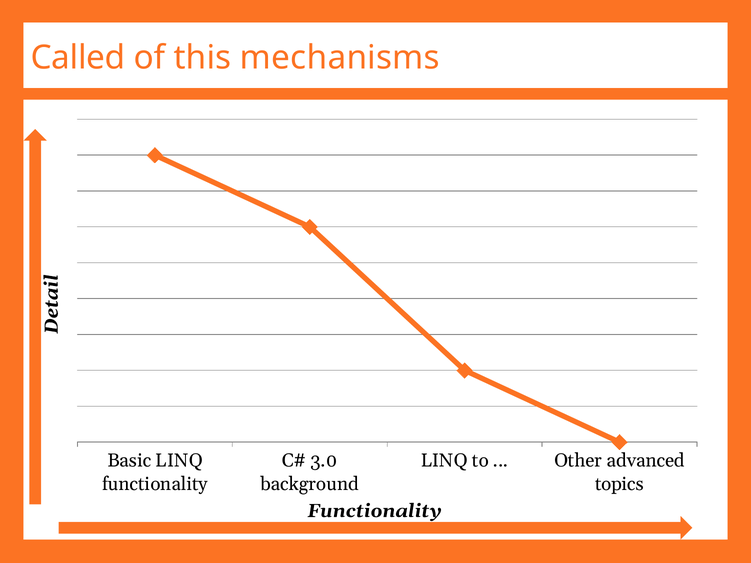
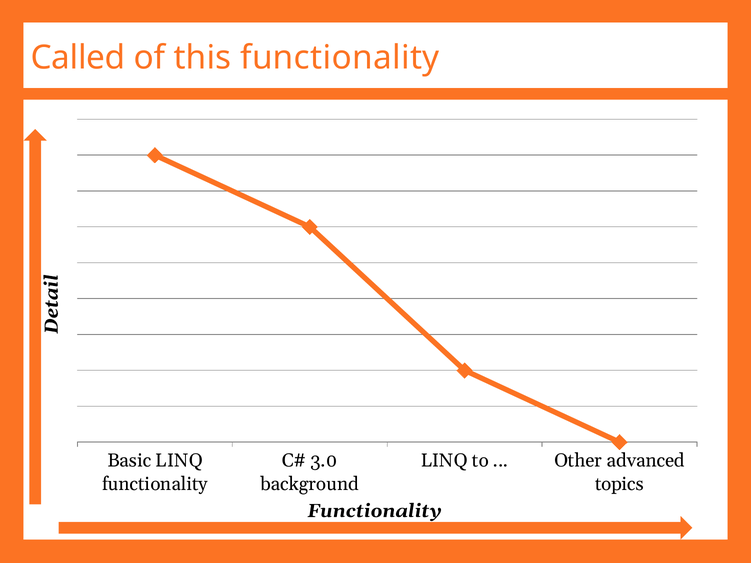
this mechanisms: mechanisms -> functionality (340, 58)
